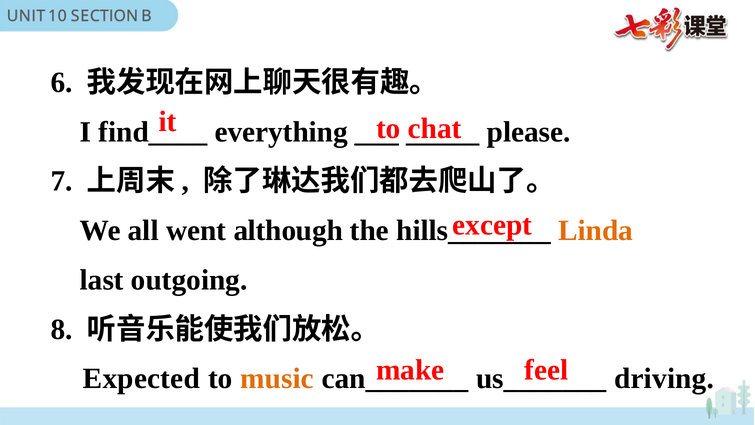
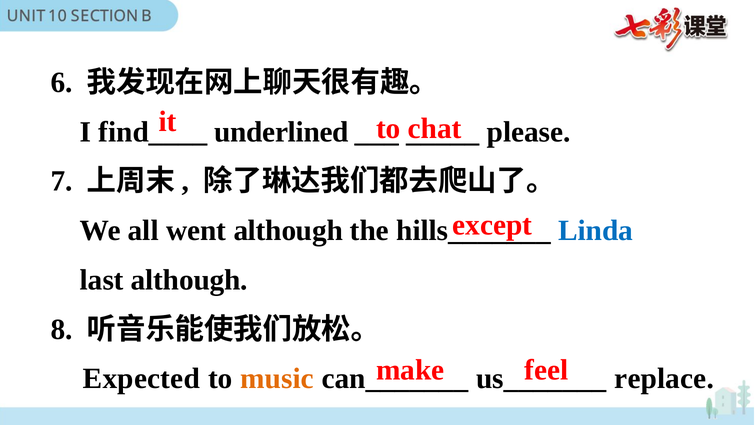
everything: everything -> underlined (281, 132)
Linda colour: orange -> blue (596, 230)
last outgoing: outgoing -> although (189, 280)
driving: driving -> replace (664, 378)
